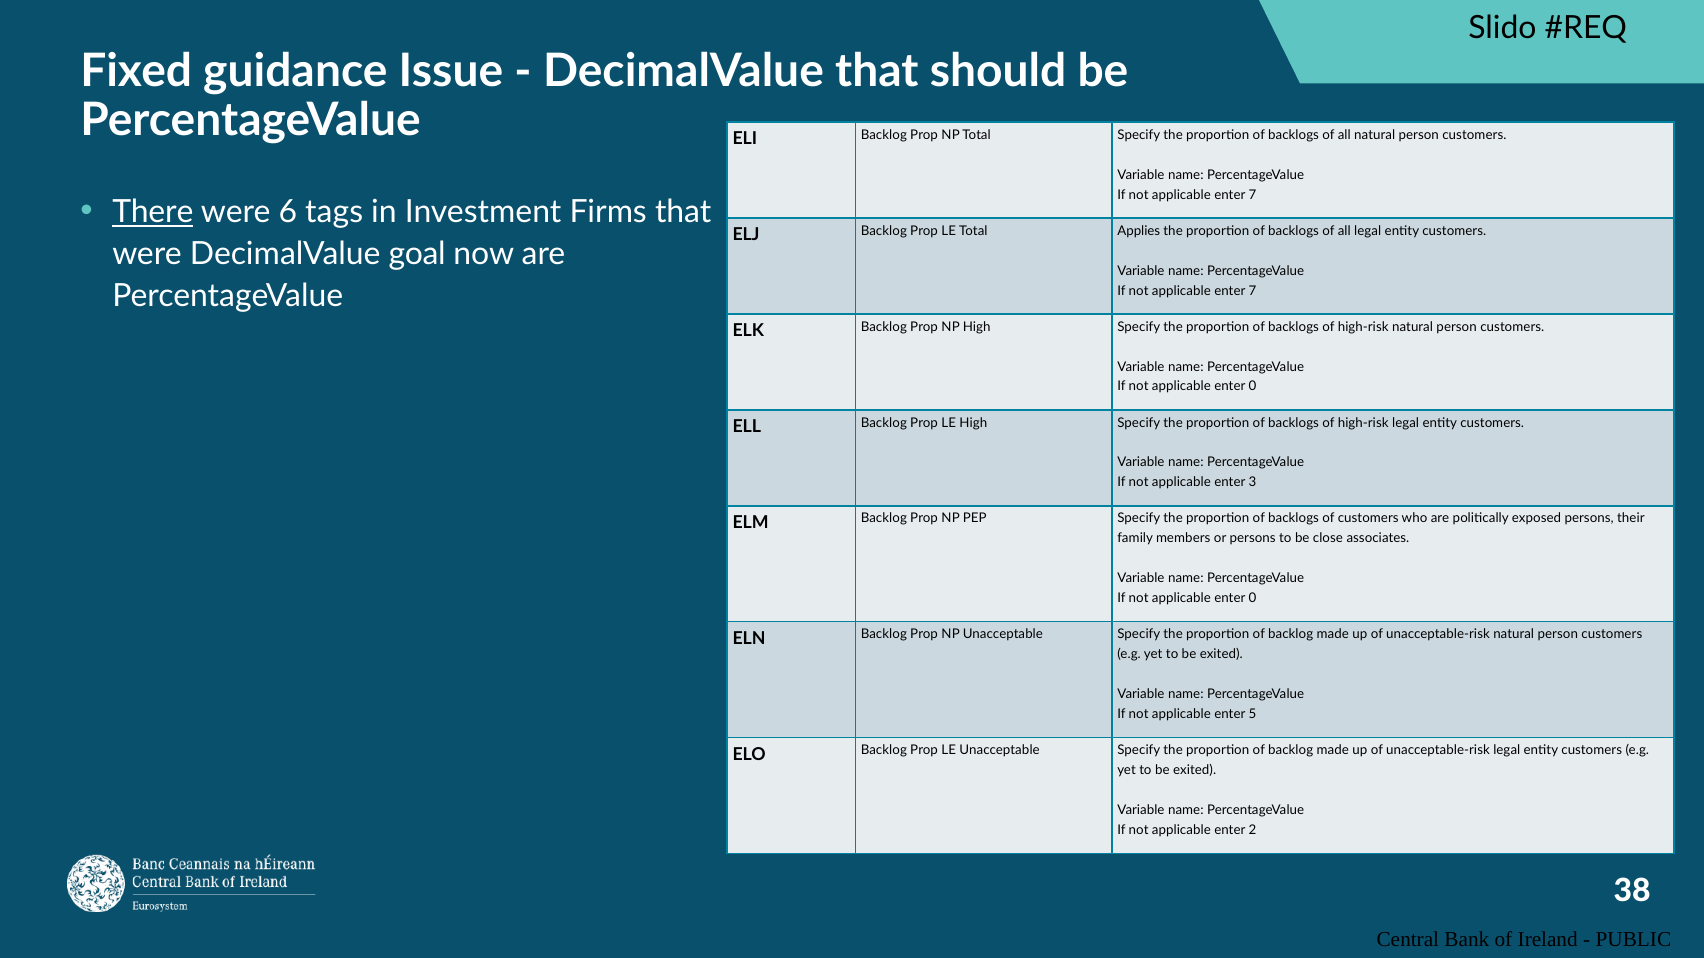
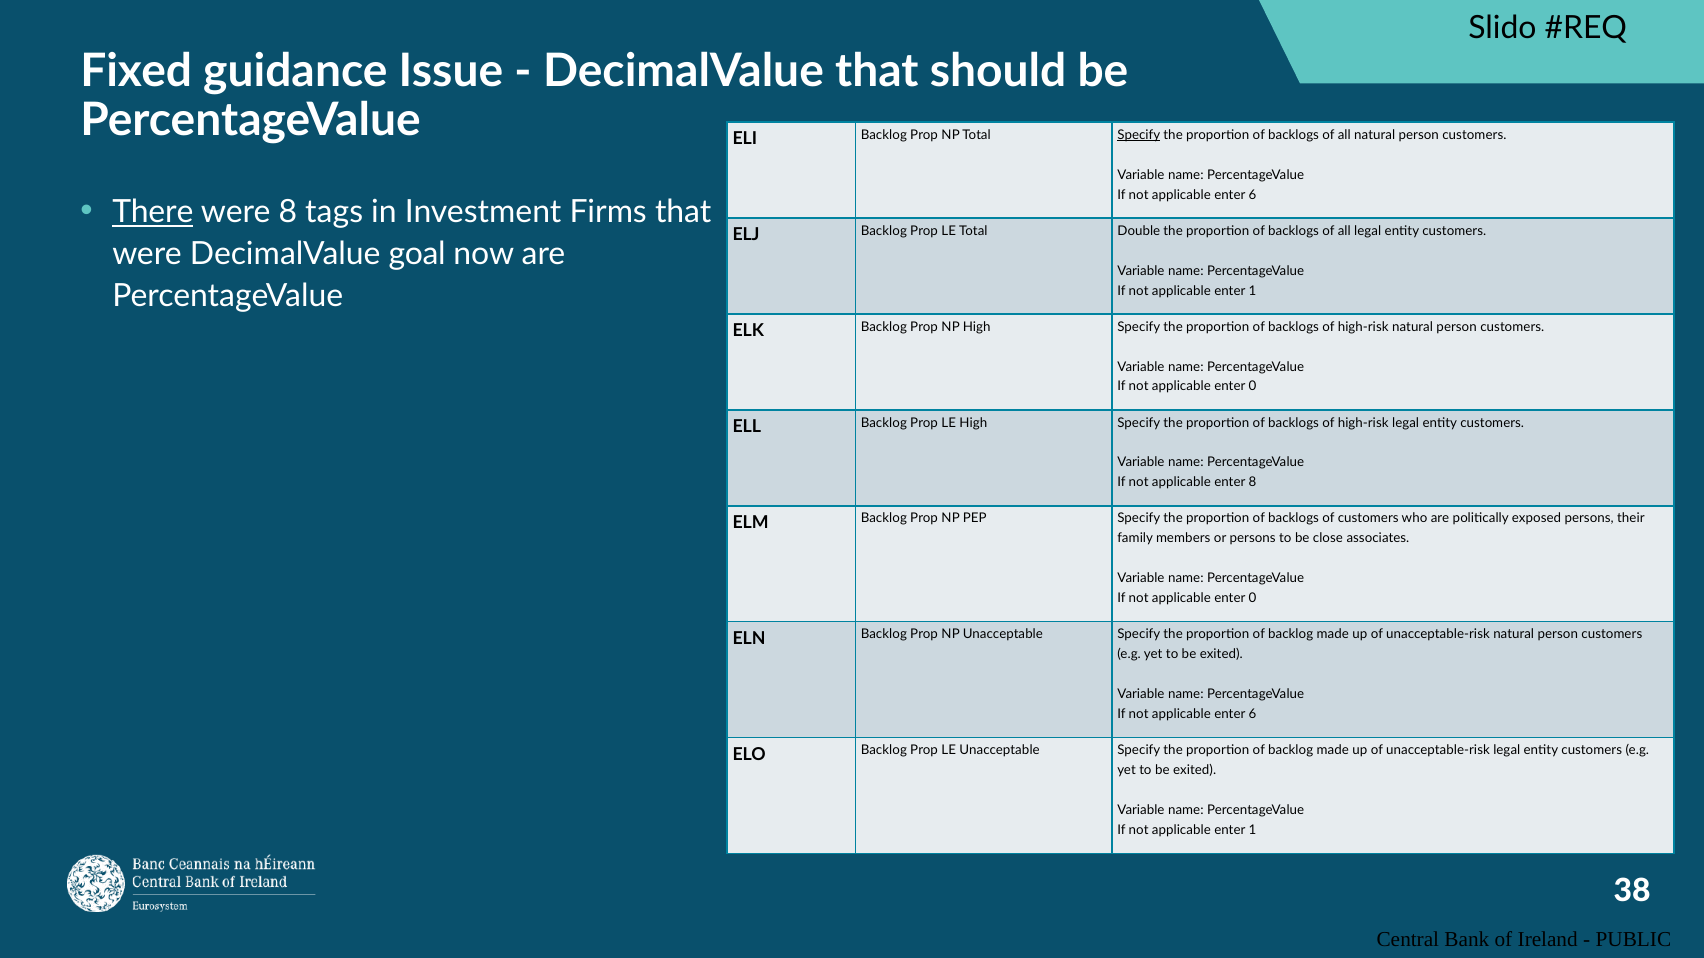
Specify underline: none -> present (1139, 135)
7: 7 -> 6 (1253, 195)
were 6: 6 -> 8 (288, 212)
Applies: Applies -> Double (1139, 231)
7: 7 -> 1 (1253, 291)
enter 3: 3 -> 8 (1253, 483)
5: 5 -> 6 (1253, 715)
2: 2 -> 1 (1253, 831)
